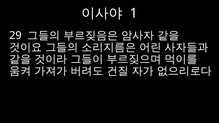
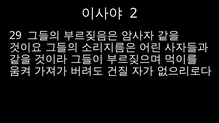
1: 1 -> 2 (134, 13)
